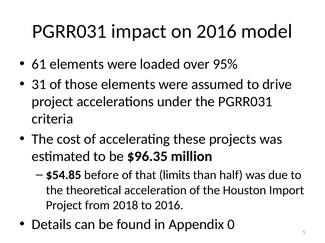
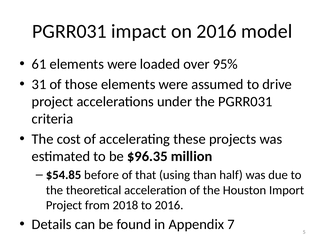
limits: limits -> using (175, 176)
0: 0 -> 7 (231, 225)
